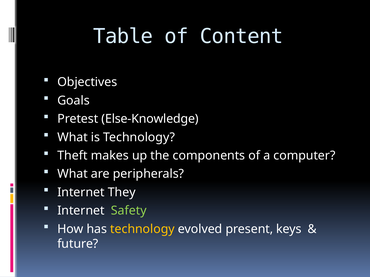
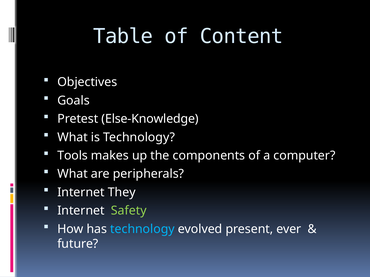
Theft: Theft -> Tools (73, 156)
technology colour: yellow -> light blue (142, 229)
keys: keys -> ever (289, 229)
